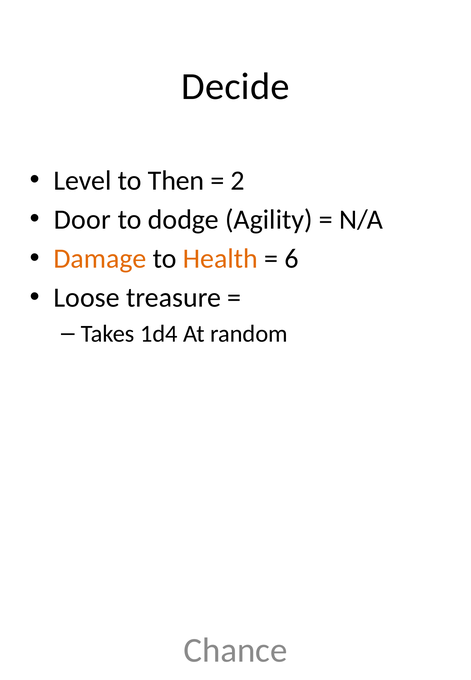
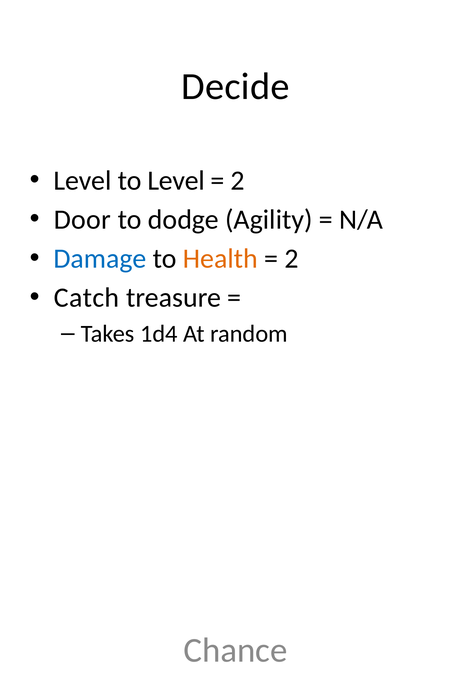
to Then: Then -> Level (176, 181)
Damage colour: orange -> blue (100, 259)
6: 6 -> 2 (291, 259)
Loose: Loose -> Catch (86, 298)
